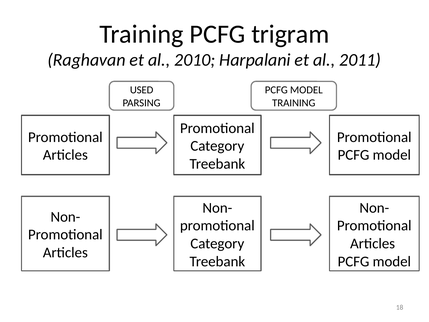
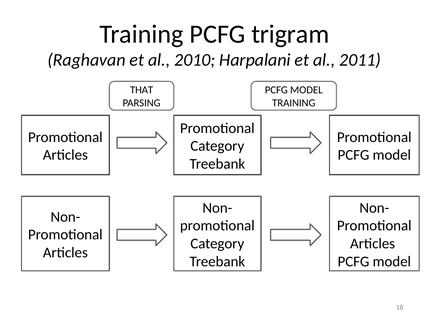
USED: USED -> THAT (142, 90)
